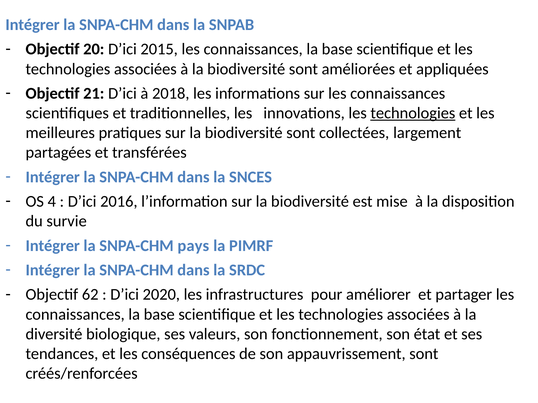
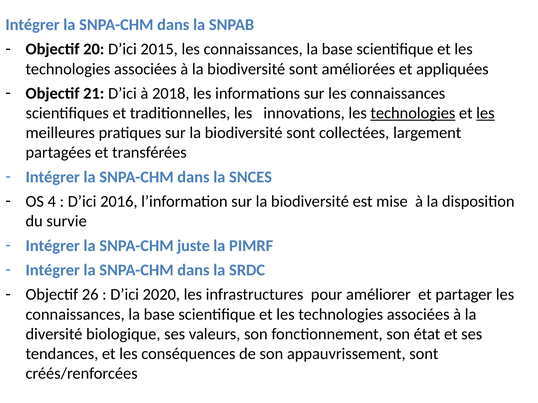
les underline: none -> present (485, 113)
pays: pays -> juste (194, 246)
62: 62 -> 26 (90, 295)
